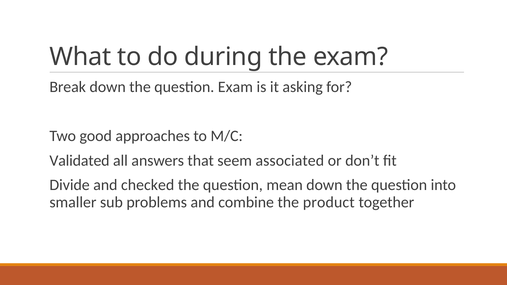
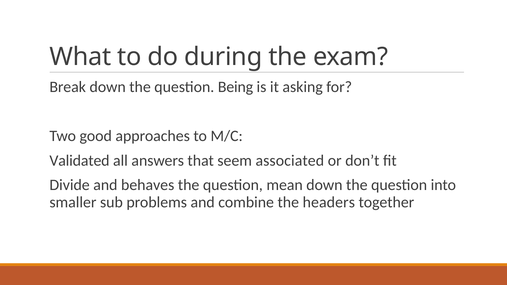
question Exam: Exam -> Being (236, 87)
checked: checked -> behaves (148, 185)
product: product -> headers (329, 202)
